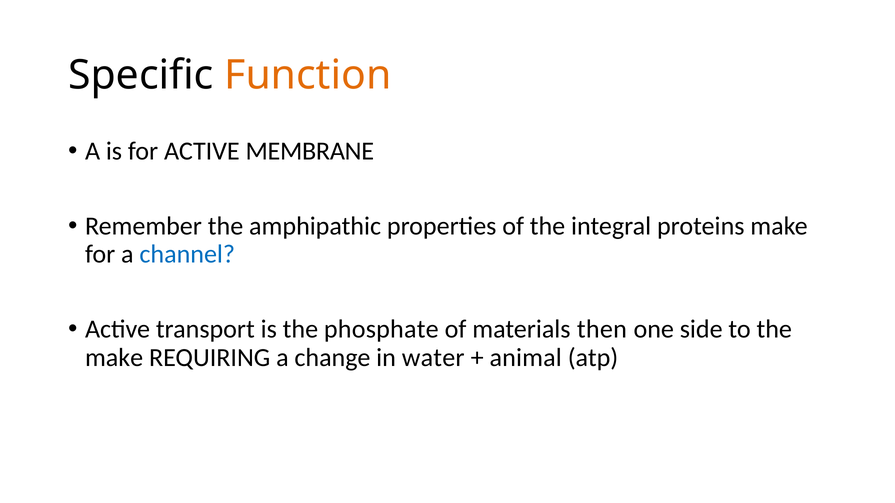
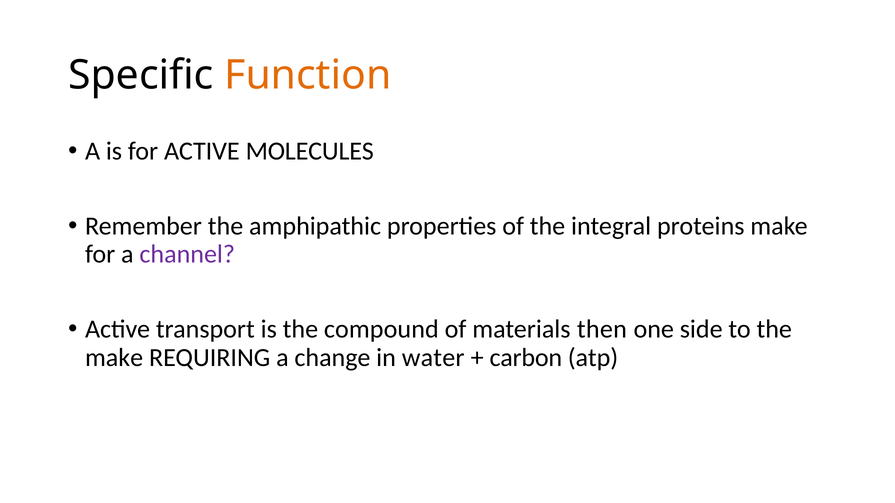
MEMBRANE: MEMBRANE -> MOLECULES (310, 151)
channel colour: blue -> purple (187, 255)
phosphate: phosphate -> compound (381, 330)
animal: animal -> carbon (526, 358)
